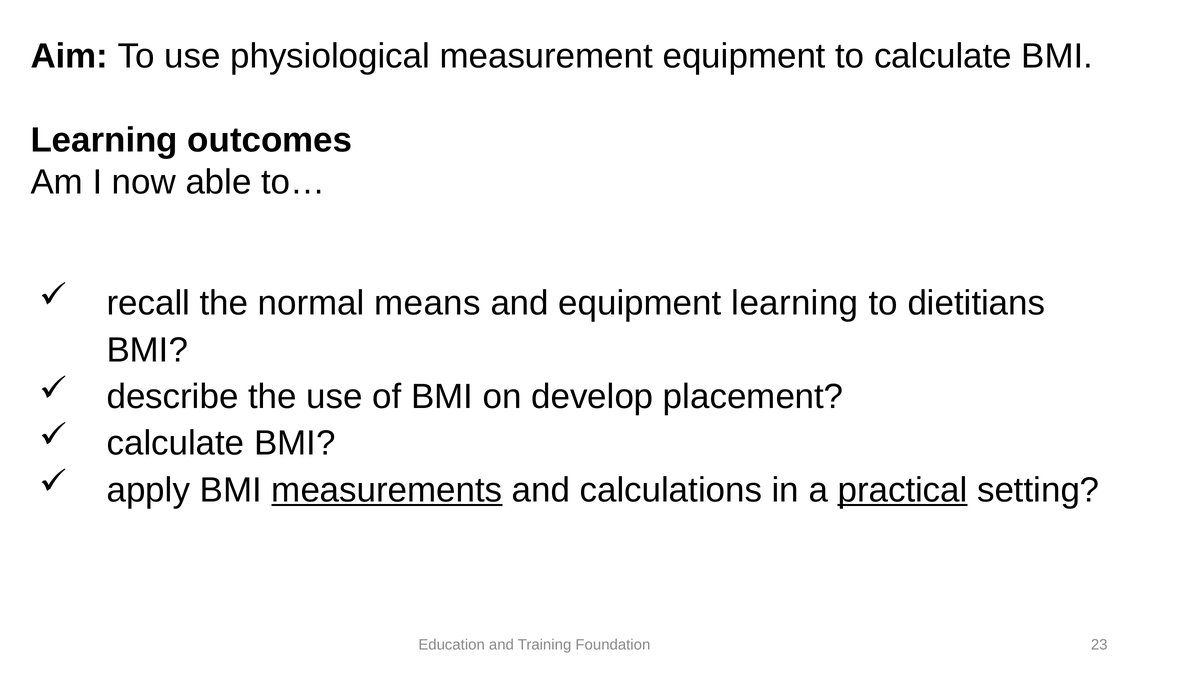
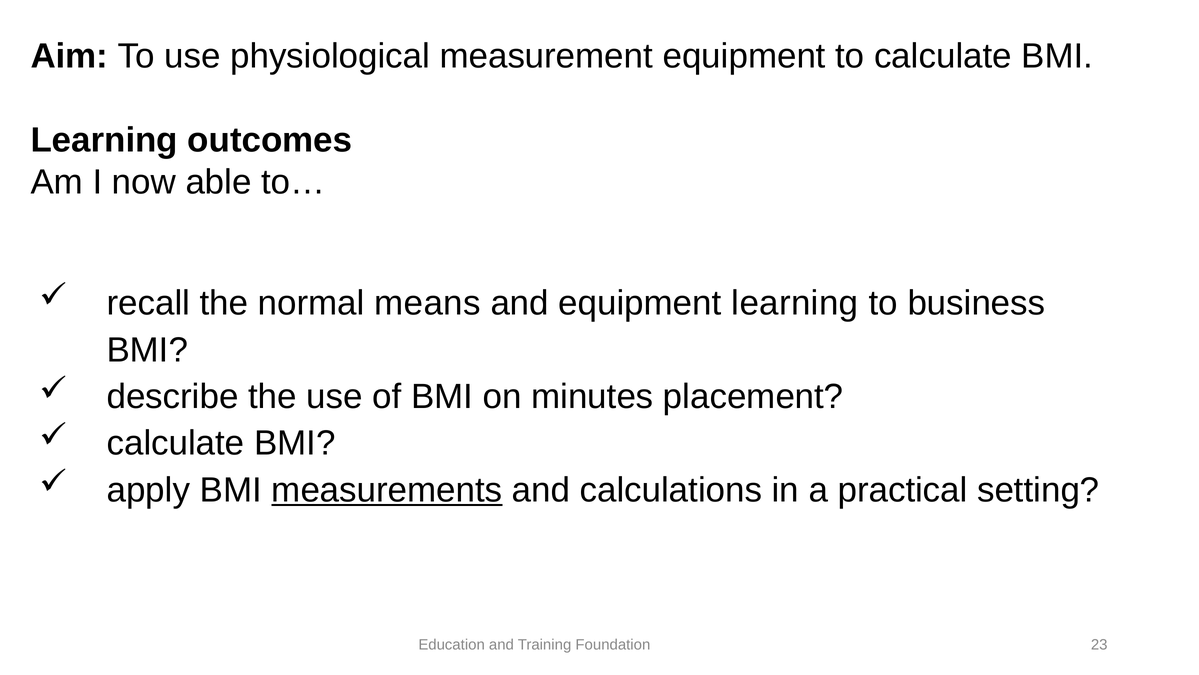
dietitians: dietitians -> business (976, 303)
develop: develop -> minutes (592, 396)
practical underline: present -> none (903, 490)
